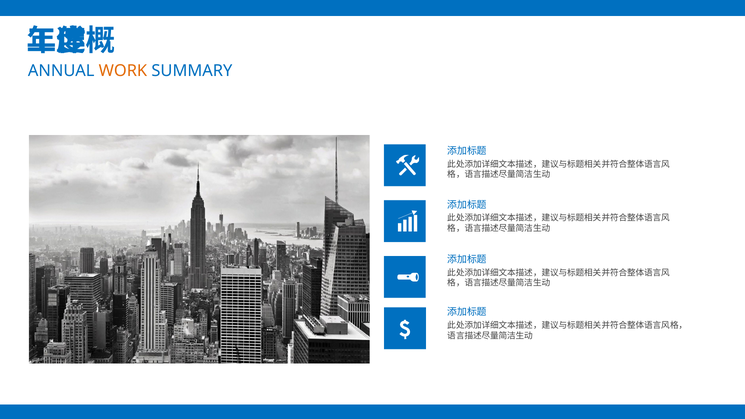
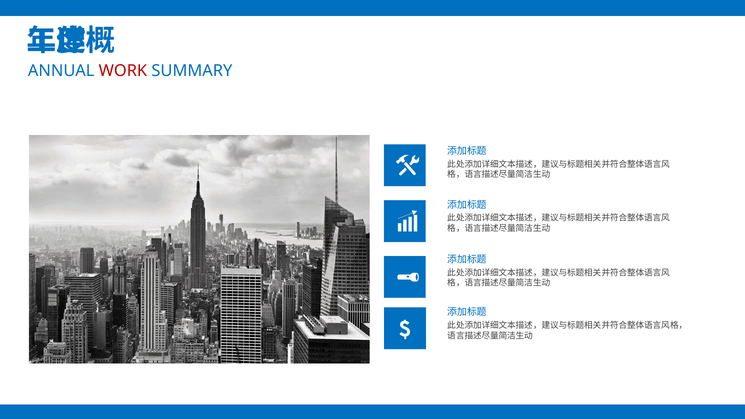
WORK colour: orange -> red (123, 71)
